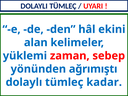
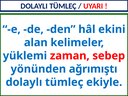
kadar: kadar -> ekiyle (104, 82)
